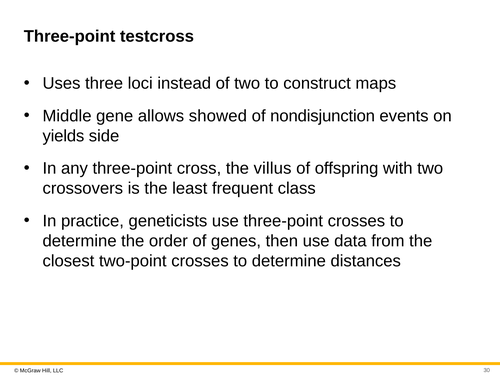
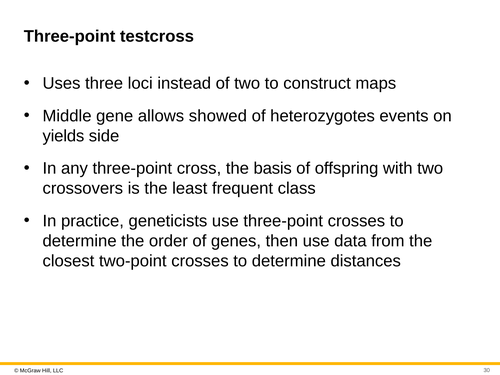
nondisjunction: nondisjunction -> heterozygotes (323, 116)
villus: villus -> basis (273, 168)
